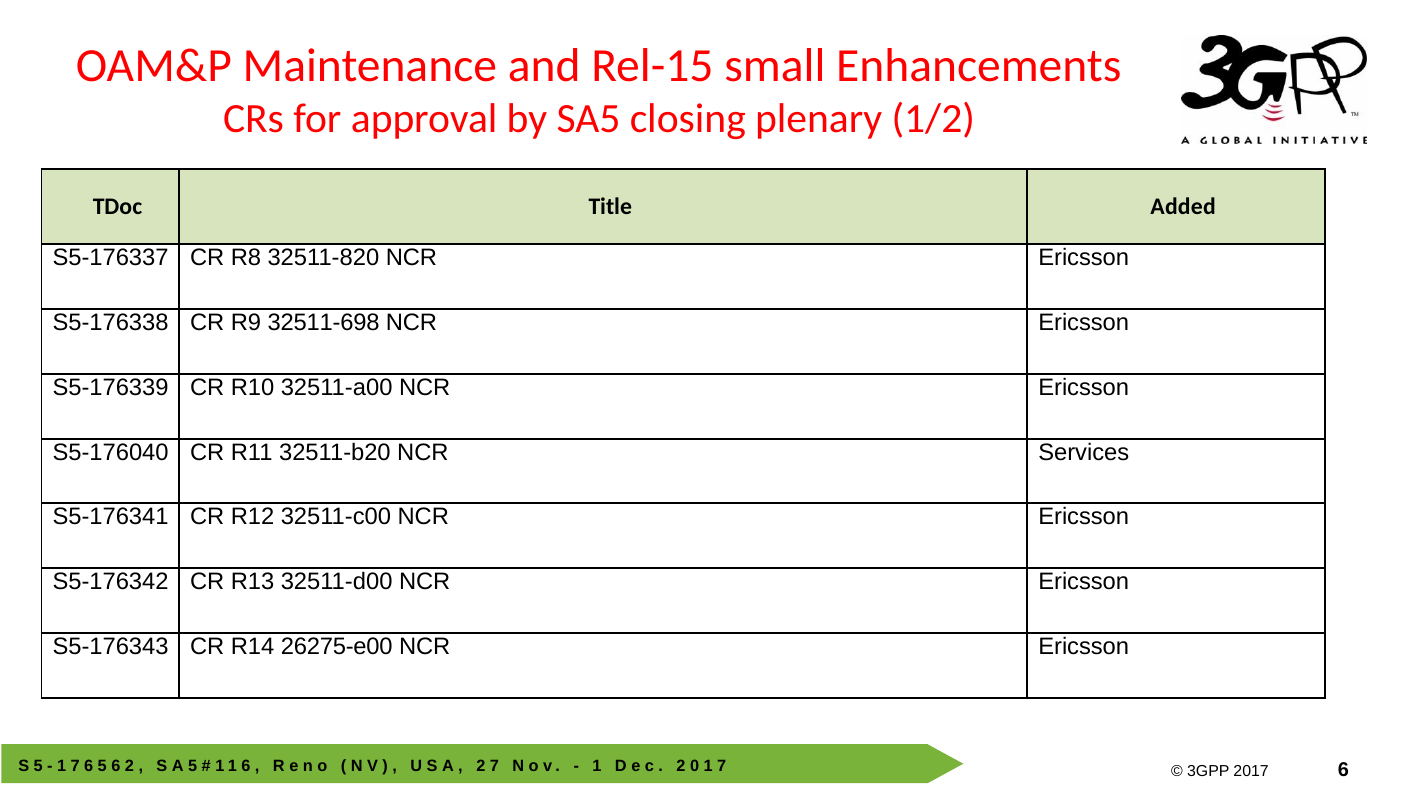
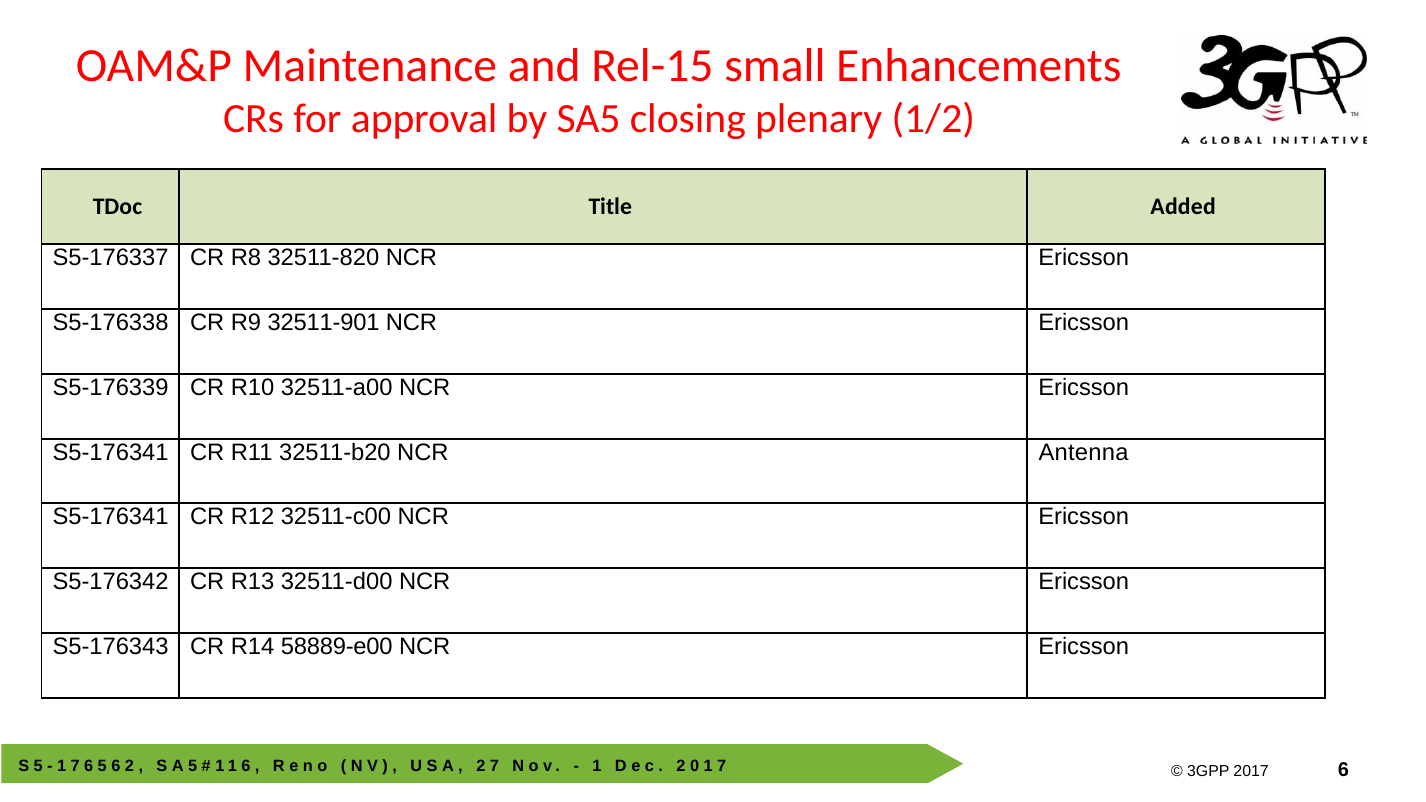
32511-698: 32511-698 -> 32511-901 (324, 323)
S5-176040: S5-176040 -> S5-176341 (111, 452)
Services: Services -> Antenna (1084, 452)
26275-e00: 26275-e00 -> 58889-e00 (337, 647)
